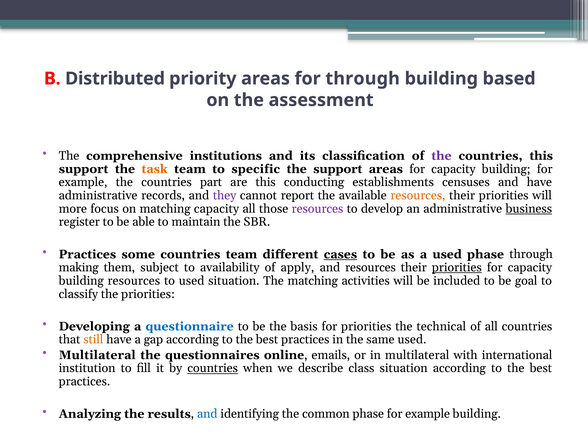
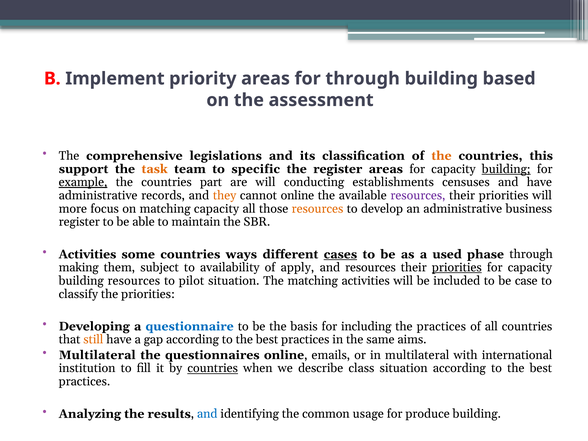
Distributed: Distributed -> Implement (115, 79)
institutions: institutions -> legislations (226, 156)
the colour: purple -> orange (441, 156)
the support: support -> register (338, 169)
building underline: none -> present (506, 169)
example underline: none -> present (83, 182)
are this: this -> will (266, 182)
they colour: purple -> orange (225, 195)
cannot report: report -> online (297, 195)
resources colour: orange -> purple (418, 195)
resources colour: purple -> orange (317, 209)
business underline: present -> none (529, 209)
Practices: Practices -> Activities (87, 254)
countries team: team -> ways (241, 254)
to used: used -> pilot (192, 281)
goal: goal -> case (526, 281)
for priorities: priorities -> including (366, 326)
the technical: technical -> practices (441, 326)
same used: used -> aims (412, 340)
common phase: phase -> usage (368, 414)
example: example -> produce (428, 414)
